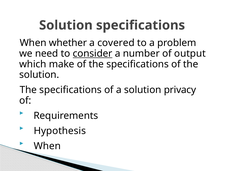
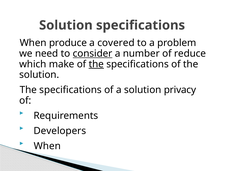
whether: whether -> produce (68, 43)
output: output -> reduce (190, 54)
the underline: none -> present (96, 64)
Hypothesis: Hypothesis -> Developers (60, 131)
